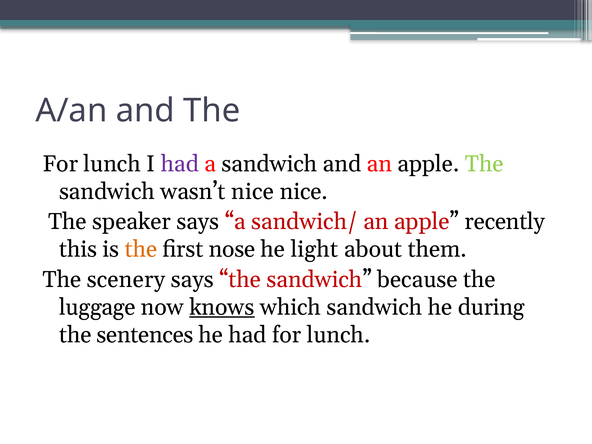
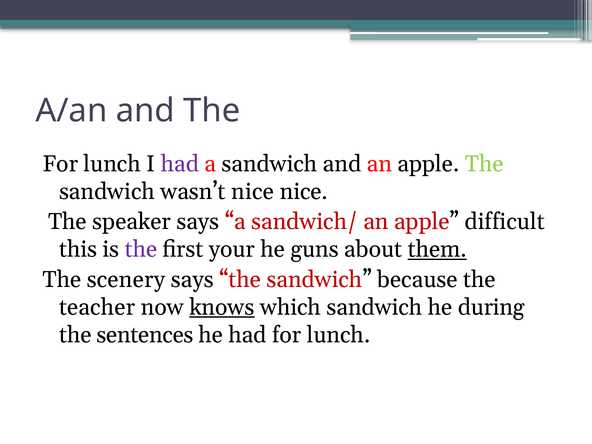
recently: recently -> difficult (505, 222)
the colour: orange -> purple (141, 249)
nose: nose -> your (232, 249)
light: light -> guns (315, 249)
them underline: none -> present (437, 249)
luggage: luggage -> teacher (97, 307)
